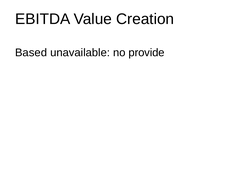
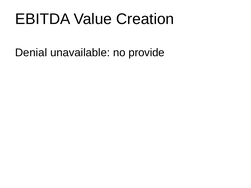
Based: Based -> Denial (31, 53)
